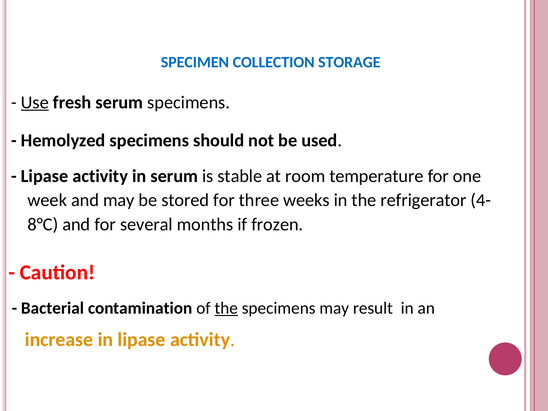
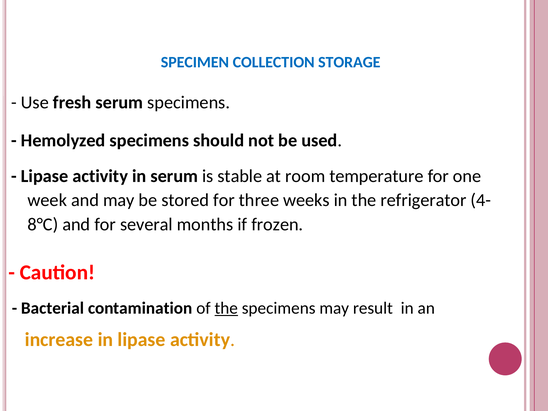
Use underline: present -> none (35, 102)
